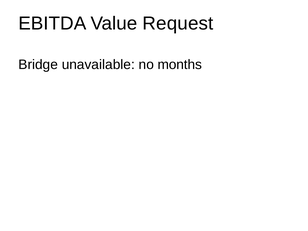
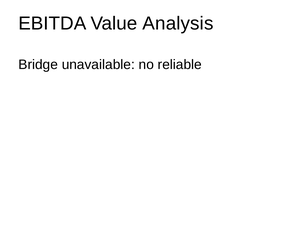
Request: Request -> Analysis (178, 23)
months: months -> reliable (180, 65)
